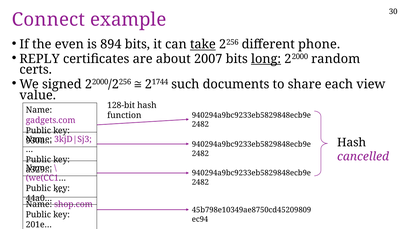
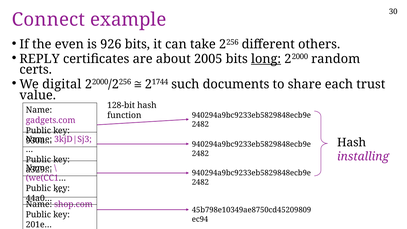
894: 894 -> 926 (111, 44)
take underline: present -> none (203, 44)
phone: phone -> others (319, 44)
2007: 2007 -> 2005 (208, 59)
signed: signed -> digital (62, 84)
view: view -> trust (371, 84)
cancelled: cancelled -> installing (363, 157)
